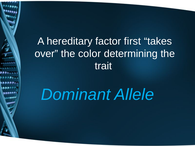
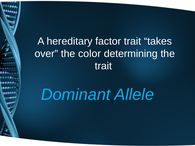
factor first: first -> trait (133, 41)
